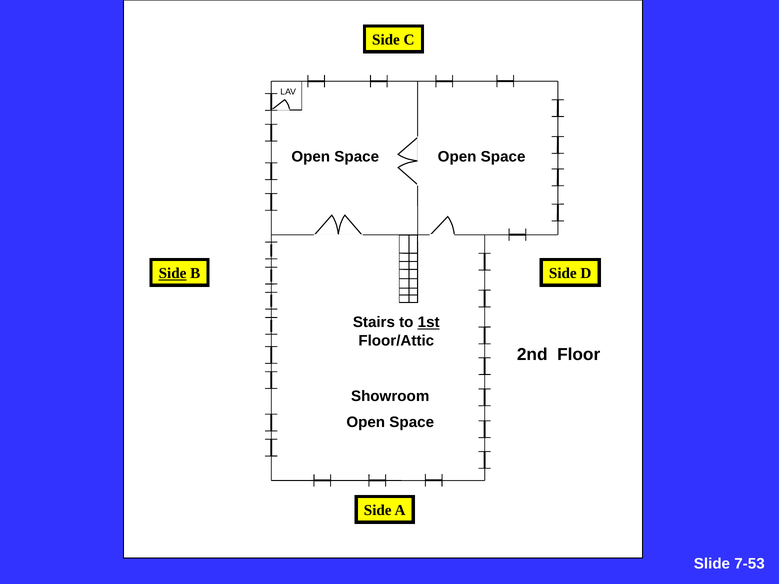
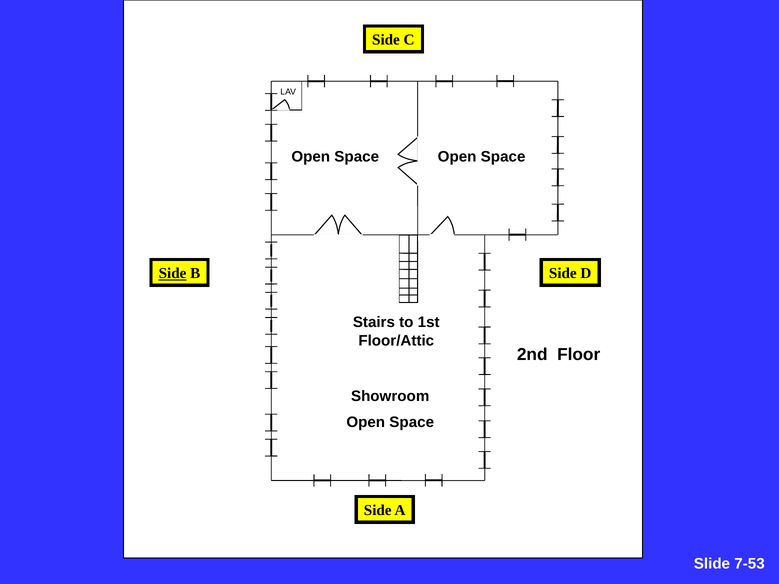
1st underline: present -> none (429, 323)
